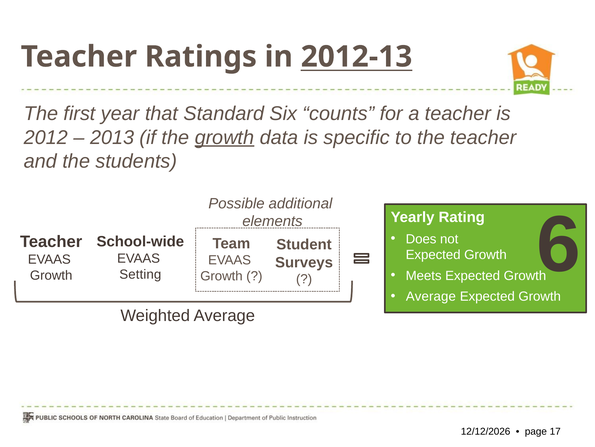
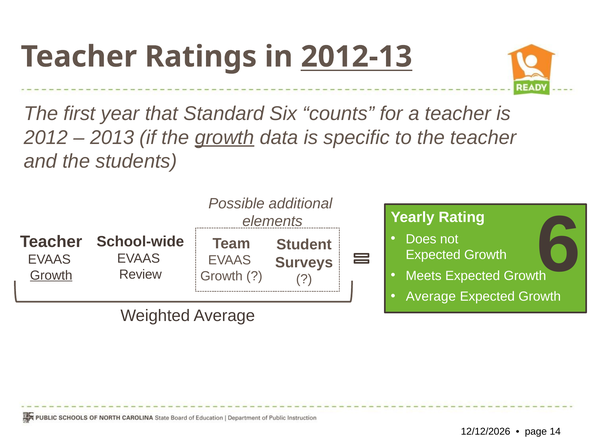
Setting: Setting -> Review (140, 274)
Growth underline: none -> present (51, 275)
17: 17 -> 14 (555, 431)
